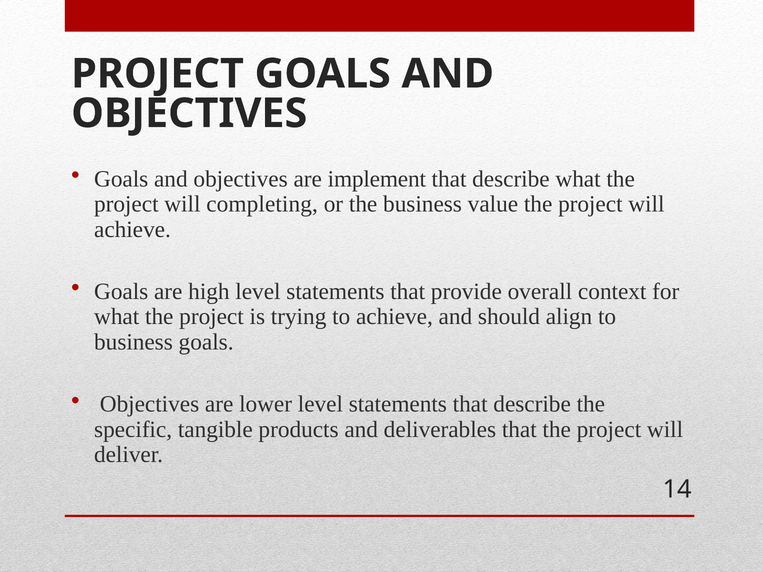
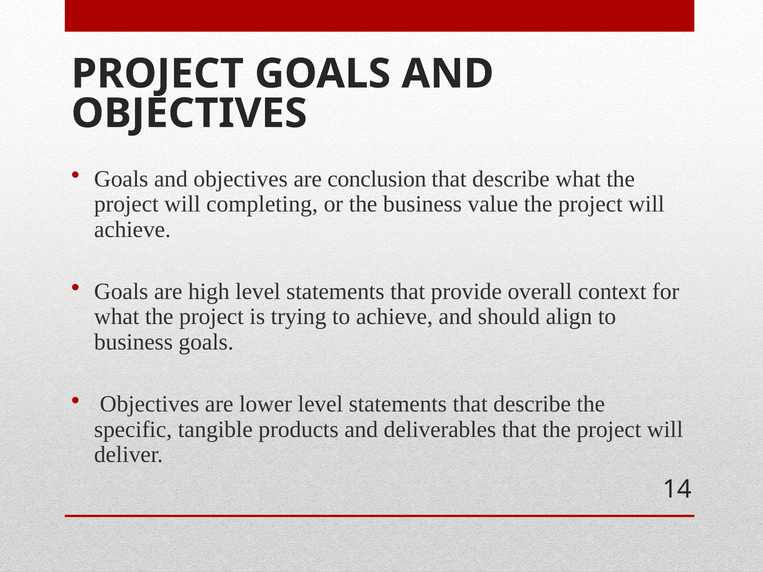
implement: implement -> conclusion (377, 179)
